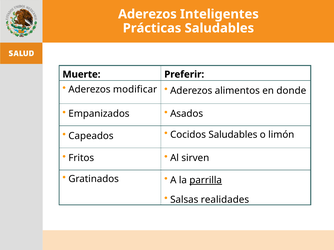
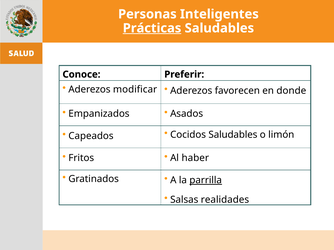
Aderezos: Aderezos -> Personas (147, 14)
Prácticas underline: none -> present (152, 28)
Muerte: Muerte -> Conoce (81, 75)
alimentos: alimentos -> favorecen (237, 91)
sirven: sirven -> haber (195, 158)
